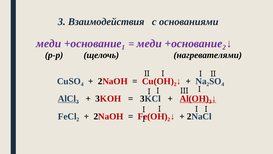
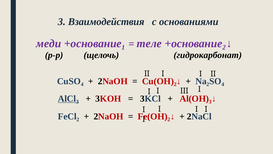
меди: меди -> теле (149, 43)
нагревателями: нагревателями -> гидрокарбонат (208, 55)
Al(OH)₃↓ underline: present -> none (198, 98)
